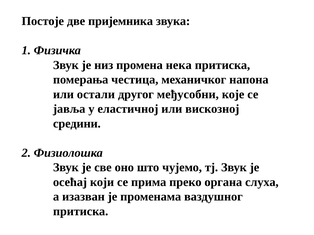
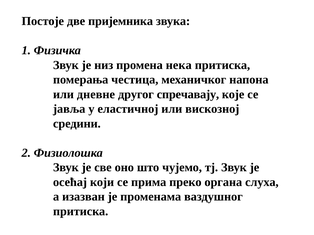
остали: остали -> дневне (96, 94)
међусобни: међусобни -> спречавају (188, 94)
